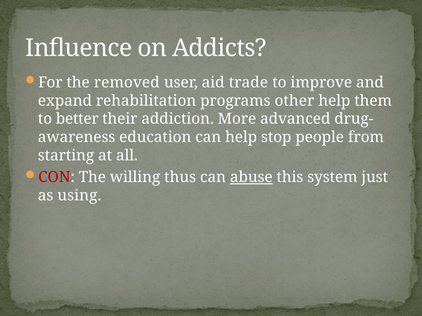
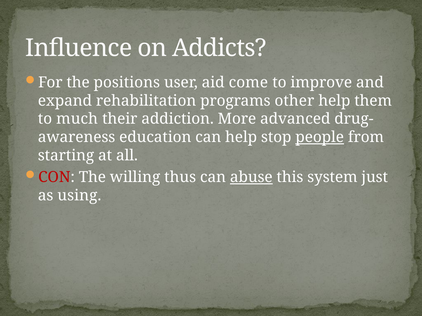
removed: removed -> positions (127, 83)
trade: trade -> come (248, 83)
better: better -> much (77, 119)
people underline: none -> present (320, 137)
